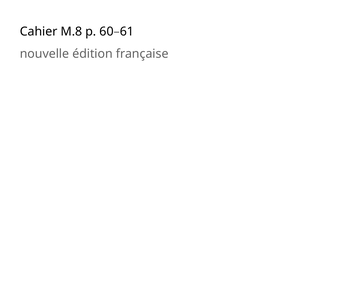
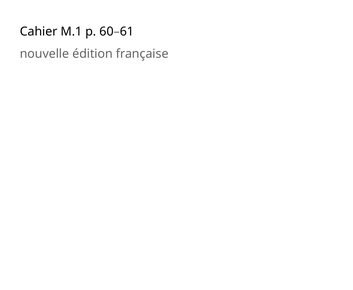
M.8: M.8 -> M.1 (71, 31)
